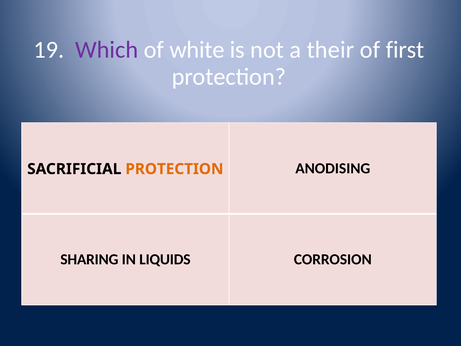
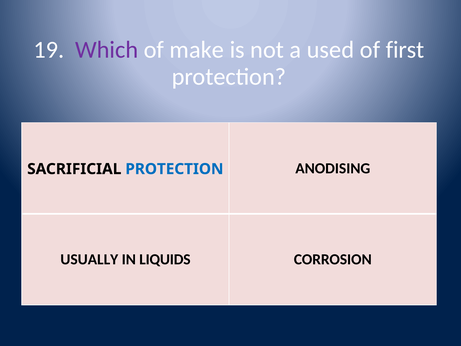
white: white -> make (197, 50)
their: their -> used (330, 50)
PROTECTION colour: orange -> blue (174, 169)
SHARING: SHARING -> USUALLY (89, 259)
